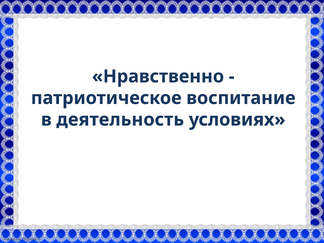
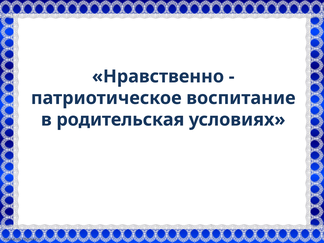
деятельность: деятельность -> родительская (120, 120)
